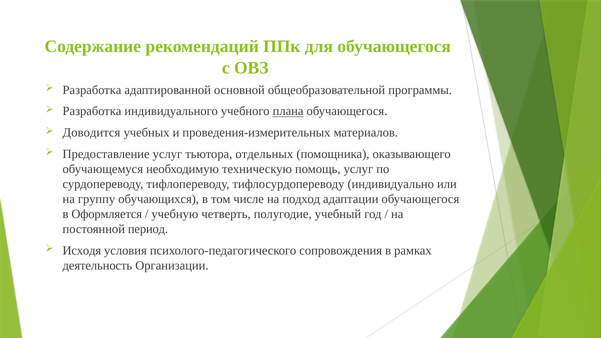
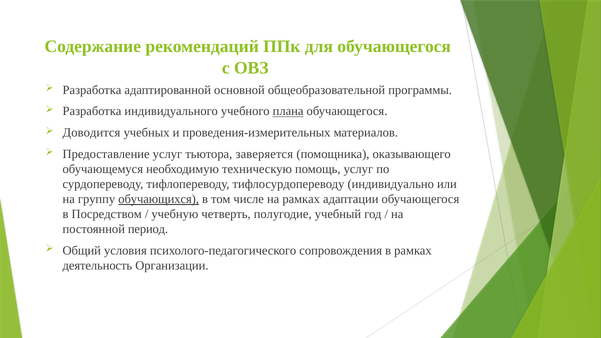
отдельных: отдельных -> заверяется (264, 154)
обучающихся underline: none -> present (159, 199)
на подход: подход -> рамках (301, 199)
Оформляется: Оформляется -> Посредством (107, 214)
Исходя: Исходя -> Общий (82, 250)
